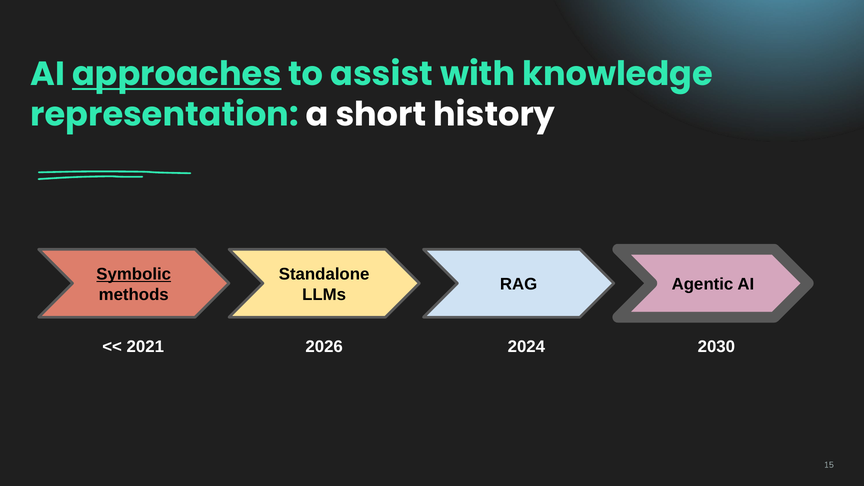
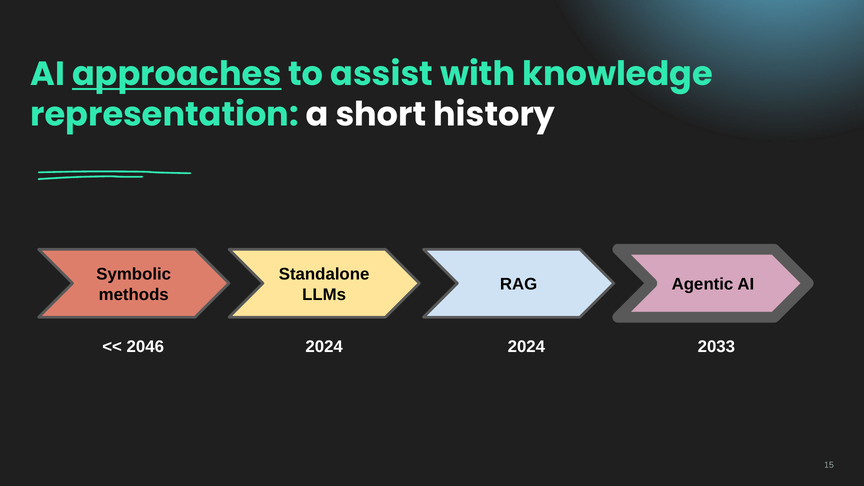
Symbolic underline: present -> none (134, 274)
2021: 2021 -> 2046 (145, 347)
2026: 2026 -> 2024 (324, 347)
2030: 2030 -> 2033 (716, 347)
